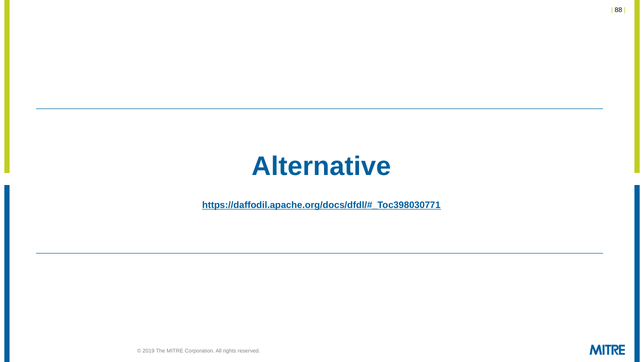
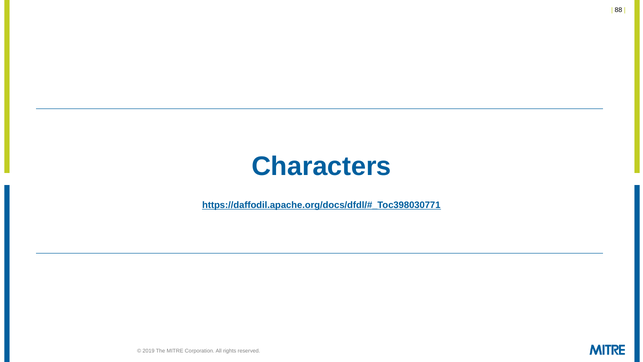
Alternative: Alternative -> Characters (321, 166)
